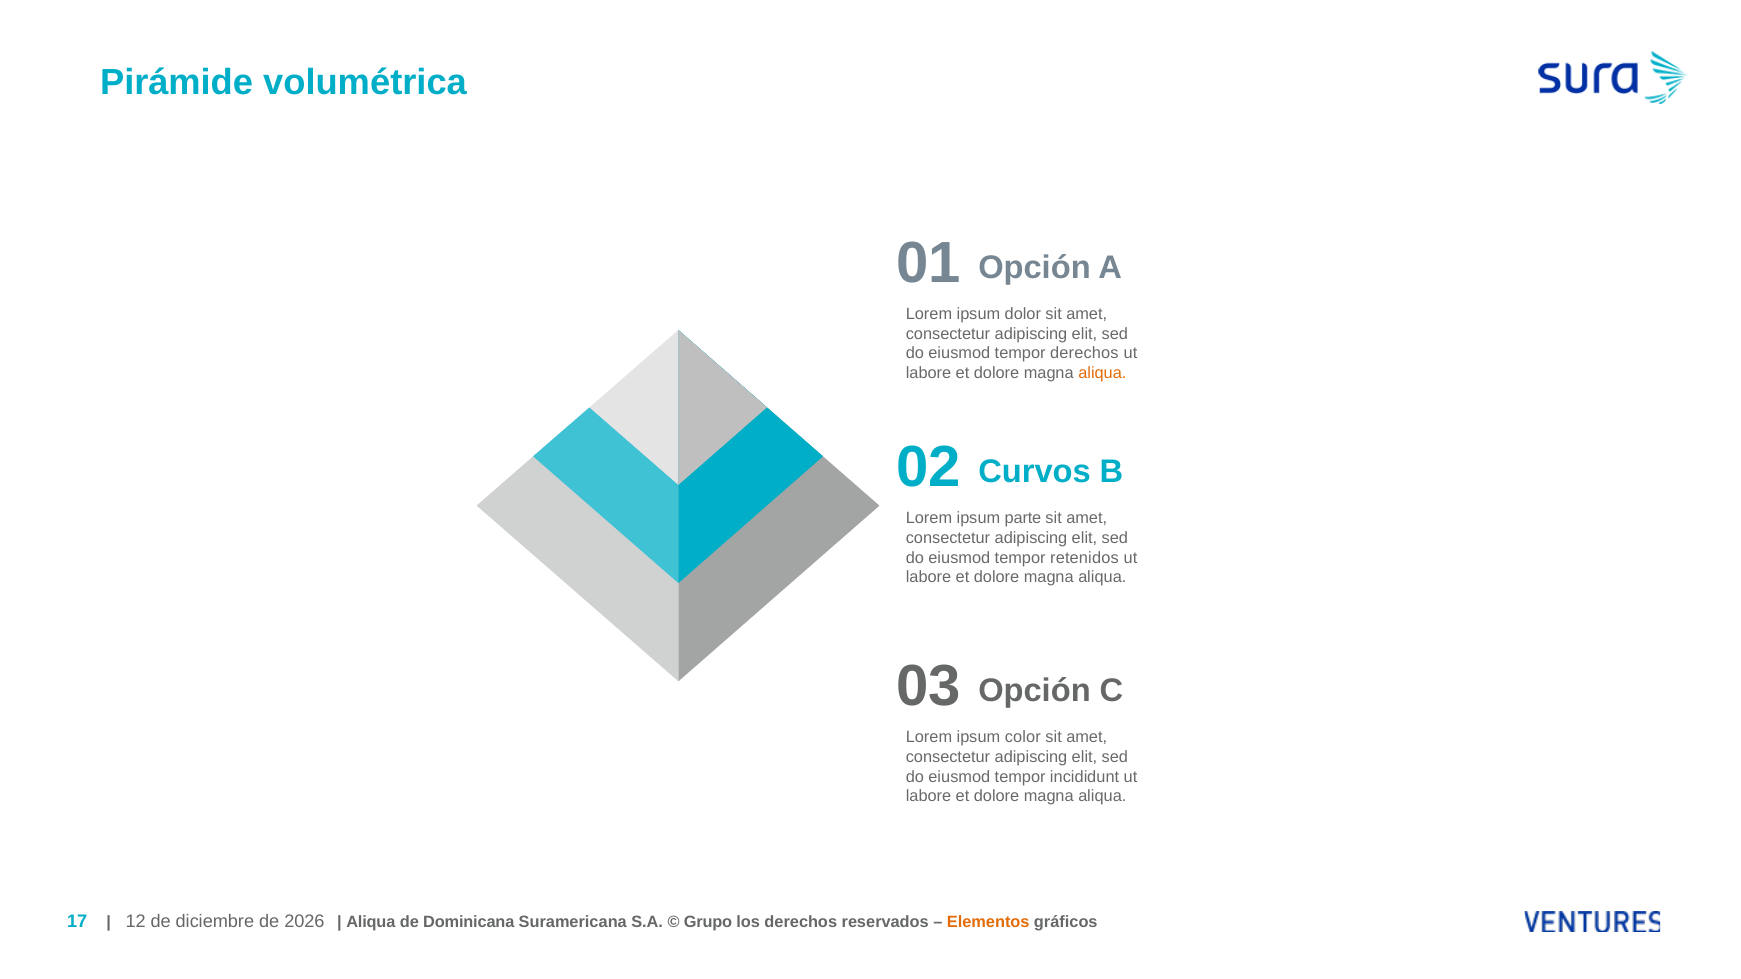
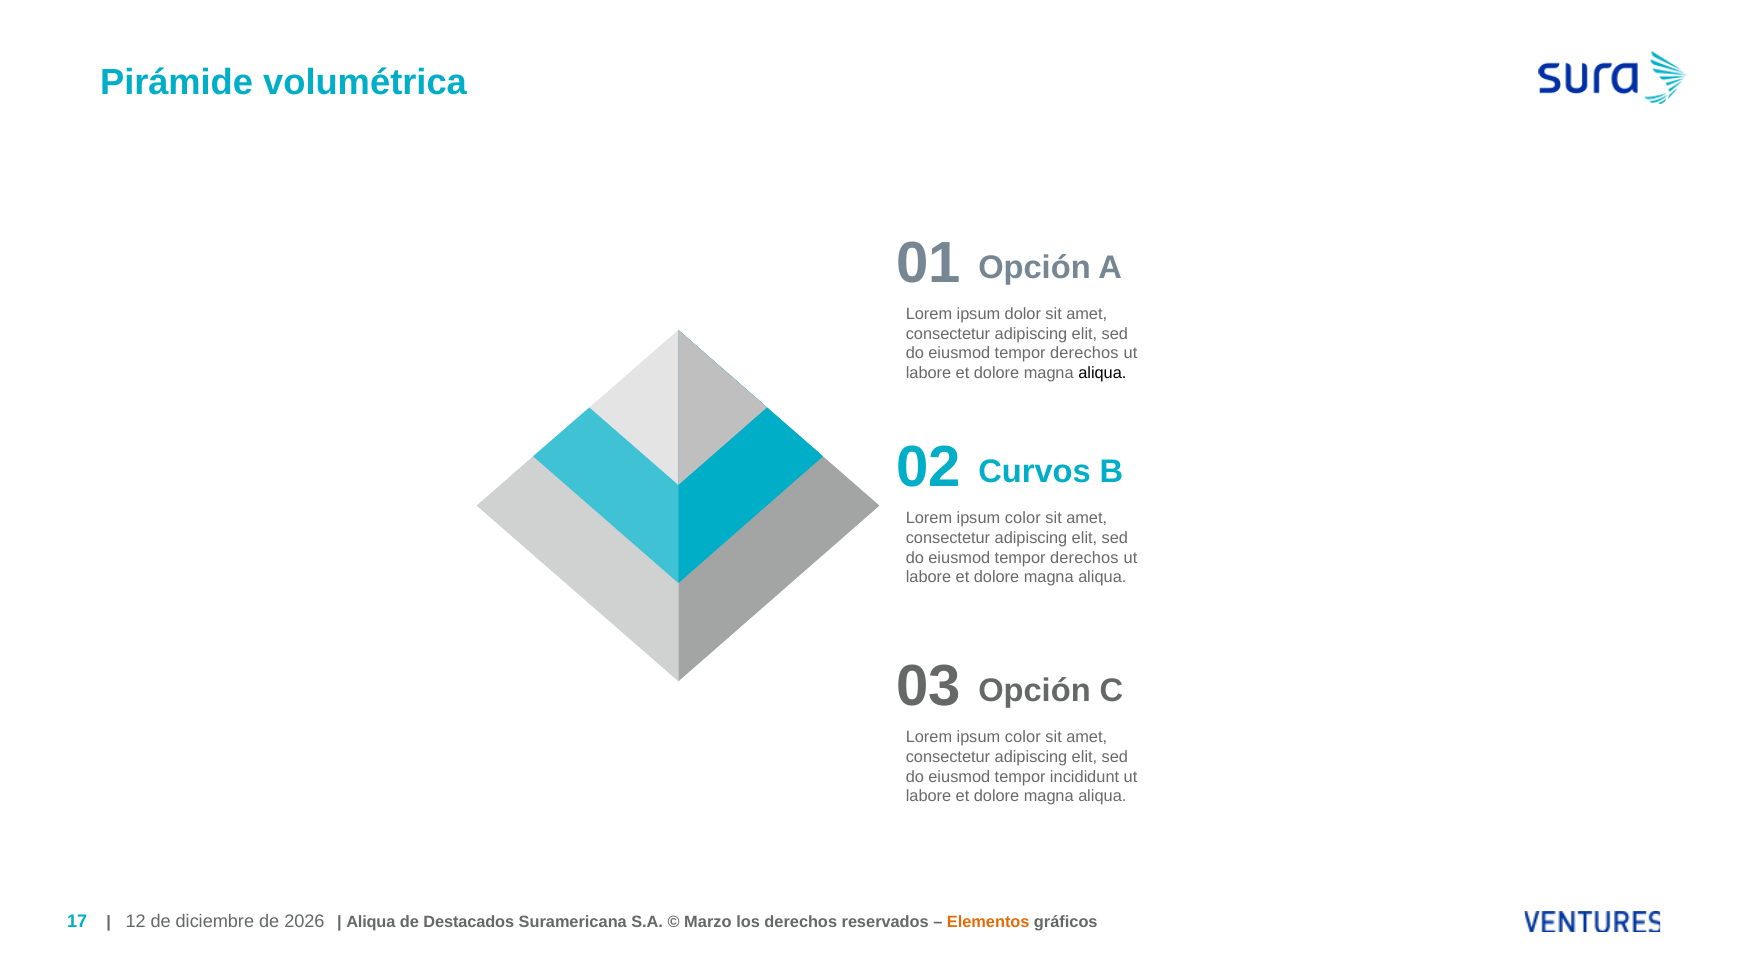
aliqua colour: orange -> black (1102, 373)
parte: parte -> color (1023, 519)
retenidos: retenidos -> derechos (1084, 558)
Dominicana: Dominicana -> Destacados (469, 923)
Grupo: Grupo -> Marzo (708, 923)
